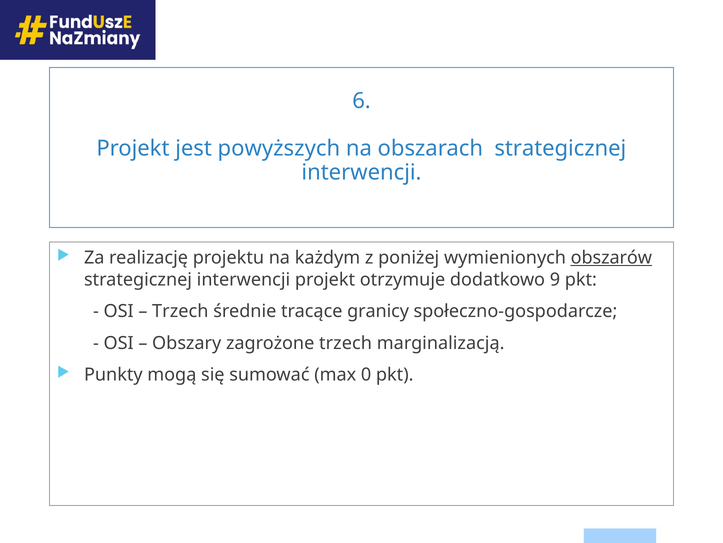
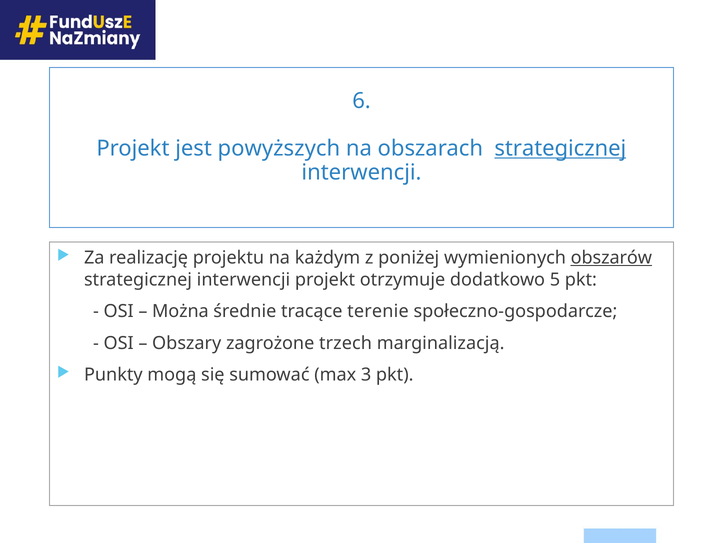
strategicznej underline: none -> present (560, 148)
9: 9 -> 5 (555, 279)
Trzech: Trzech -> Można (180, 311)
granicy: granicy -> terenie (378, 311)
0: 0 -> 3 (366, 374)
